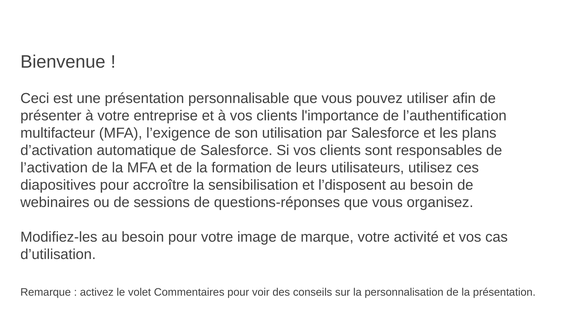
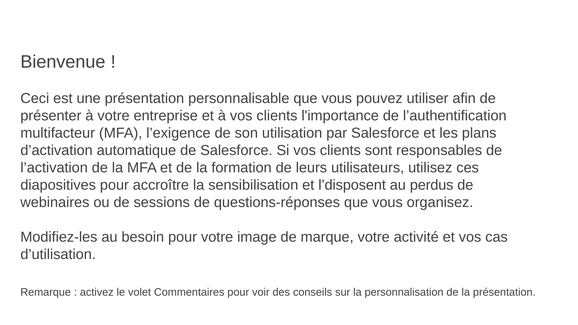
besoin: besoin -> perdus (432, 185)
